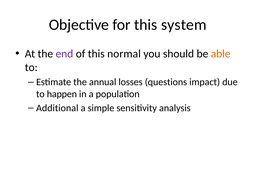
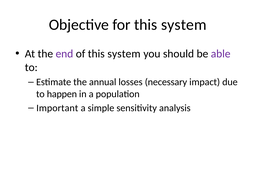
of this normal: normal -> system (124, 54)
able colour: orange -> purple (221, 54)
questions: questions -> necessary (166, 82)
Additional: Additional -> Important (57, 108)
